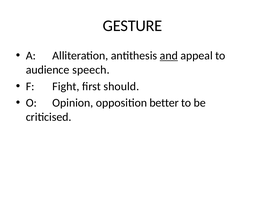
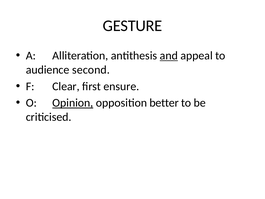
speech: speech -> second (91, 70)
Fight: Fight -> Clear (66, 86)
should: should -> ensure (121, 86)
Opinion underline: none -> present (73, 103)
